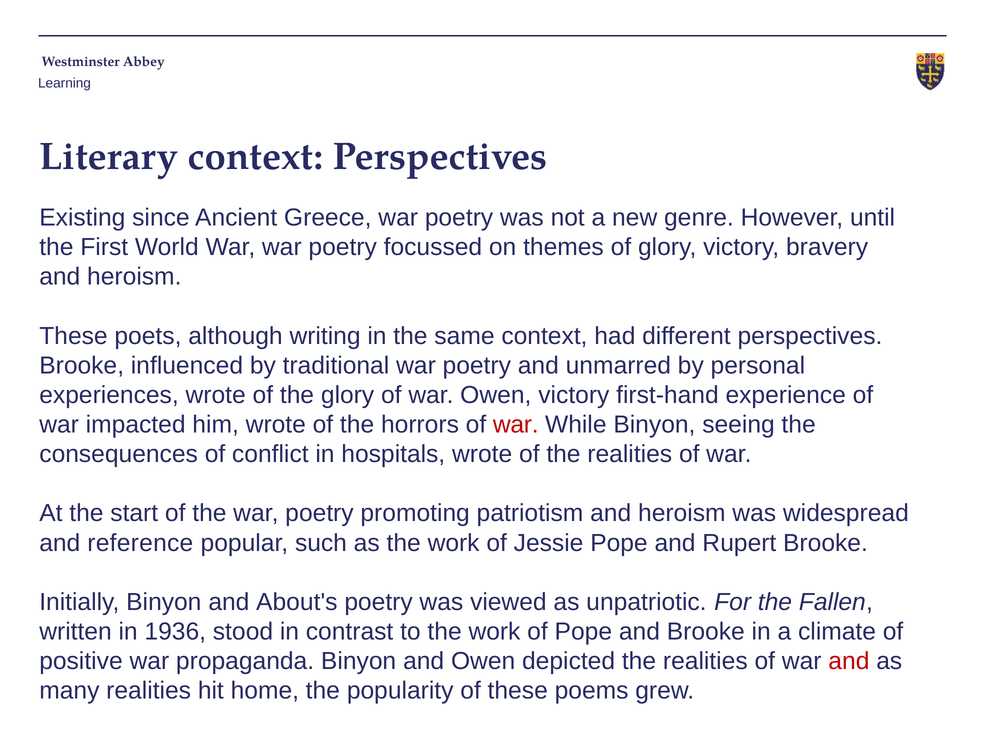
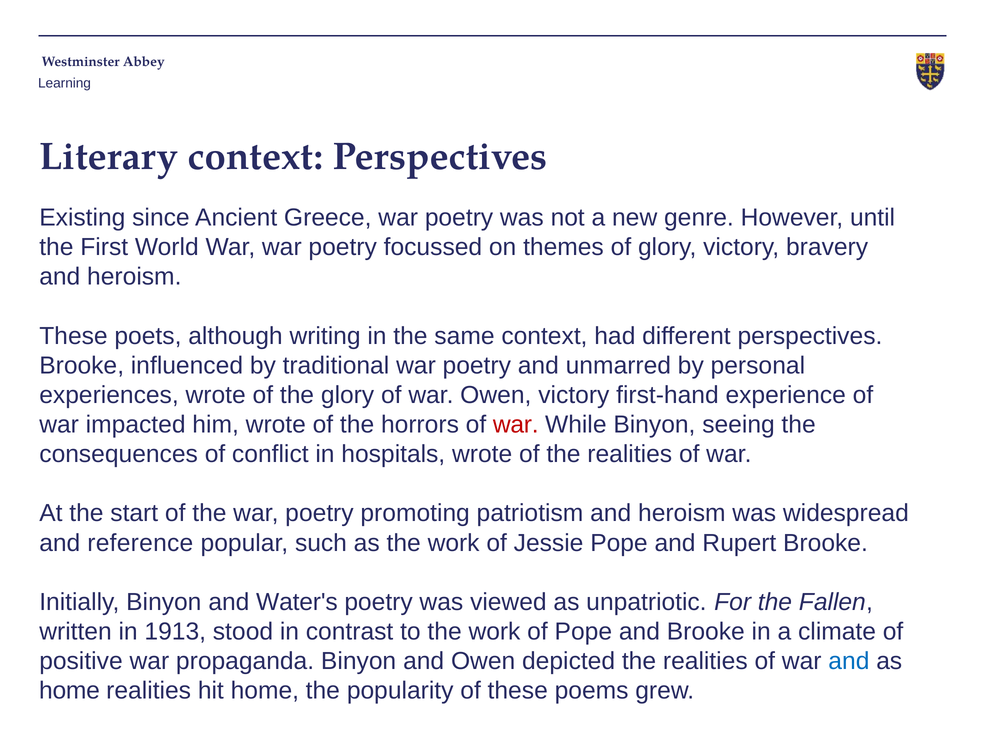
About's: About's -> Water's (297, 602)
1936: 1936 -> 1913 (175, 631)
and colour: red -> blue (849, 661)
many: many -> home (69, 690)
